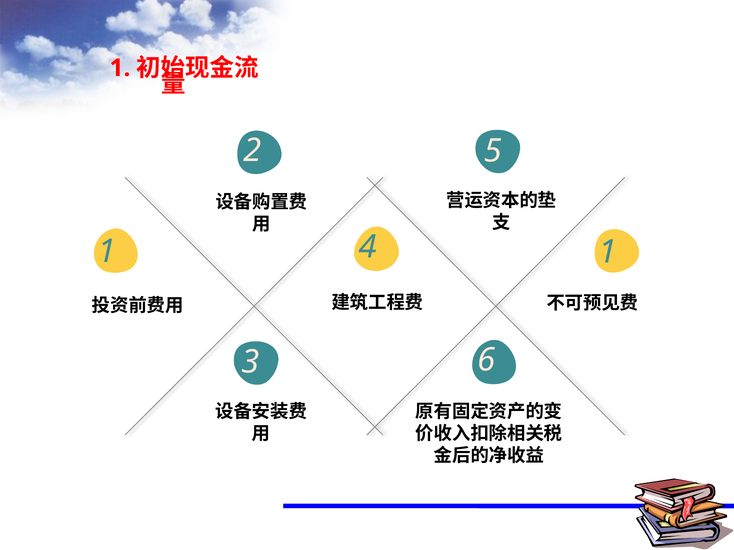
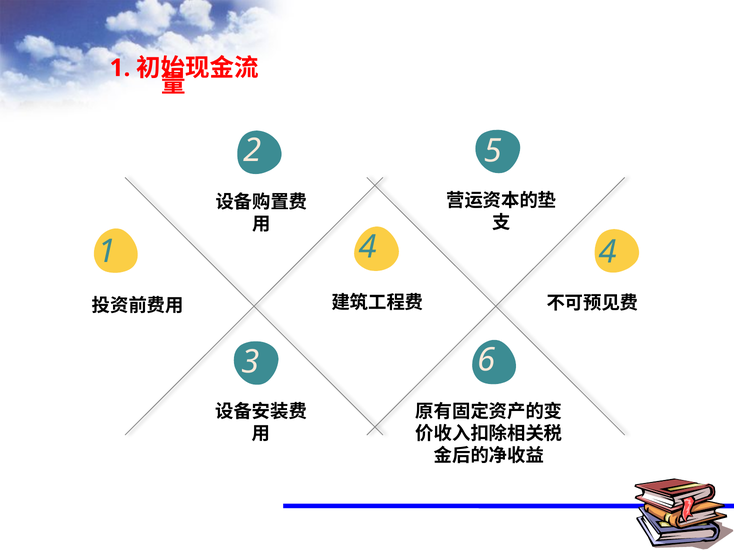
4 1: 1 -> 4 (608, 252)
